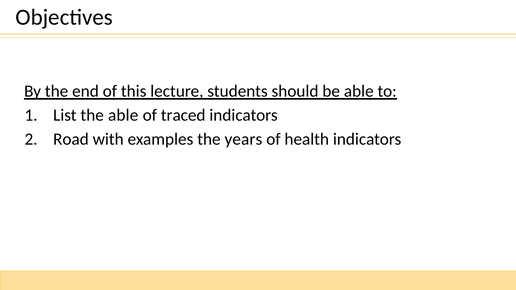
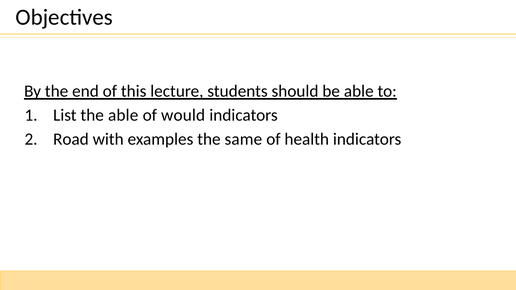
traced: traced -> would (183, 115)
years: years -> same (243, 139)
